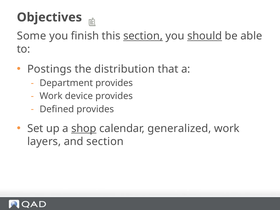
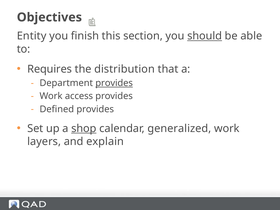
Some: Some -> Entity (32, 36)
section underline: present -> none (143, 36)
Postings: Postings -> Requires (50, 69)
provides underline: none -> present (114, 83)
device: device -> access (79, 96)
and section: section -> explain (105, 141)
